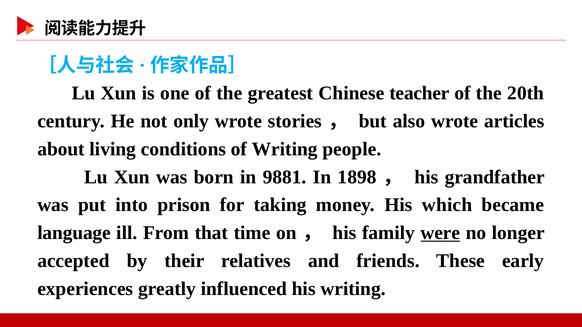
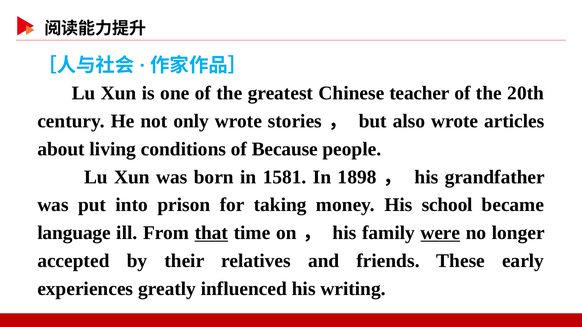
of Writing: Writing -> Because (285, 149)
9881: 9881 -> 1581 (285, 177)
which: which -> school (447, 205)
that underline: none -> present (211, 233)
